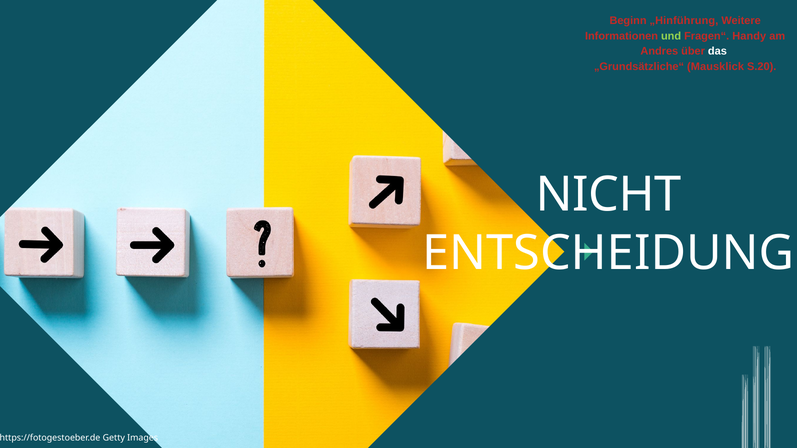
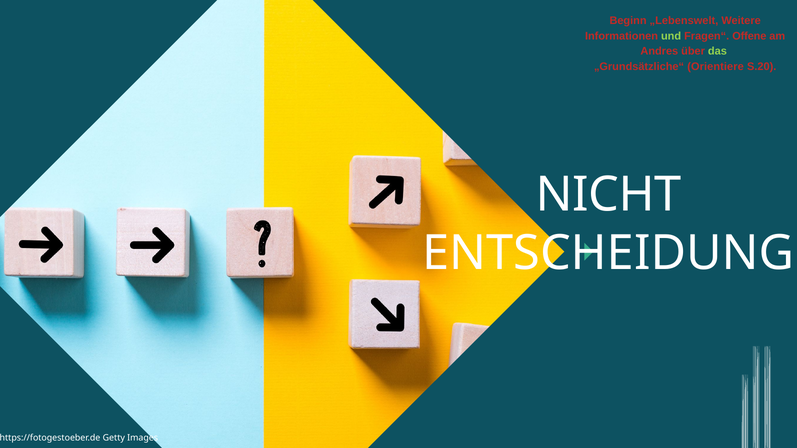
„Hinführung: „Hinführung -> „Lebenswelt (684, 21)
Handy: Handy -> Offene (749, 36)
das colour: white -> light green (717, 51)
Mausklick: Mausklick -> Orientiere (716, 67)
